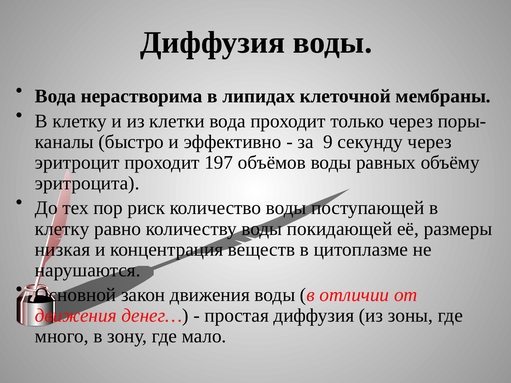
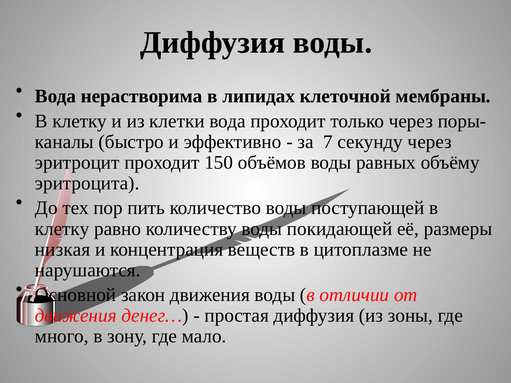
9: 9 -> 7 (328, 142)
197: 197 -> 150 (219, 163)
риск: риск -> пить (146, 208)
